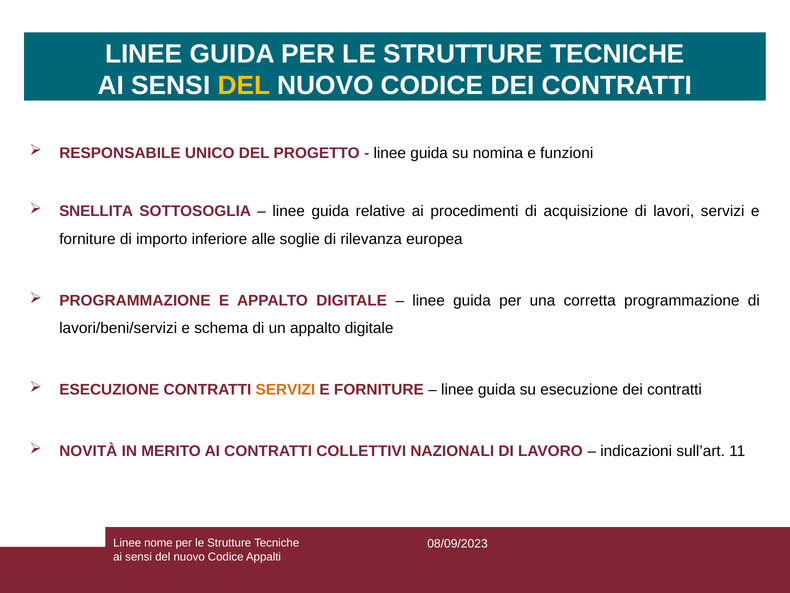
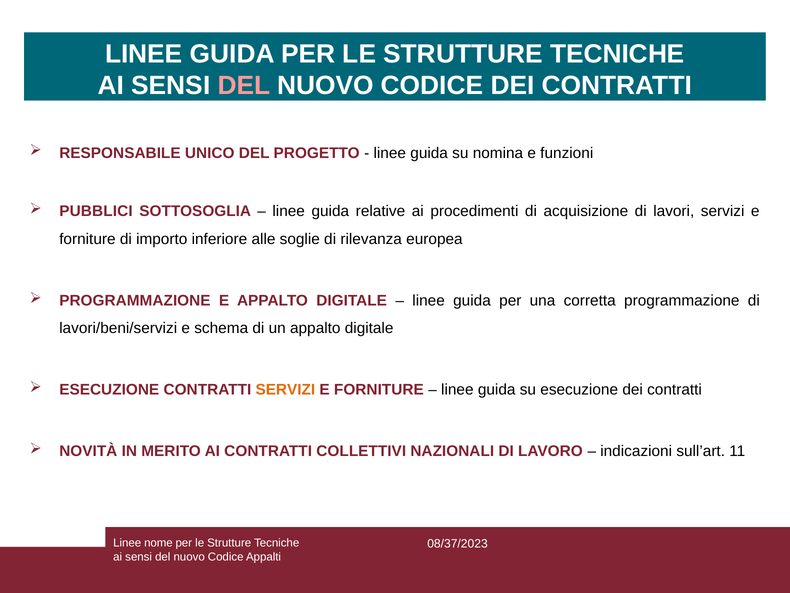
DEL colour: yellow -> pink (244, 86)
SNELLITA: SNELLITA -> PUBBLICI (96, 211)
08/09/2023: 08/09/2023 -> 08/37/2023 (457, 543)
